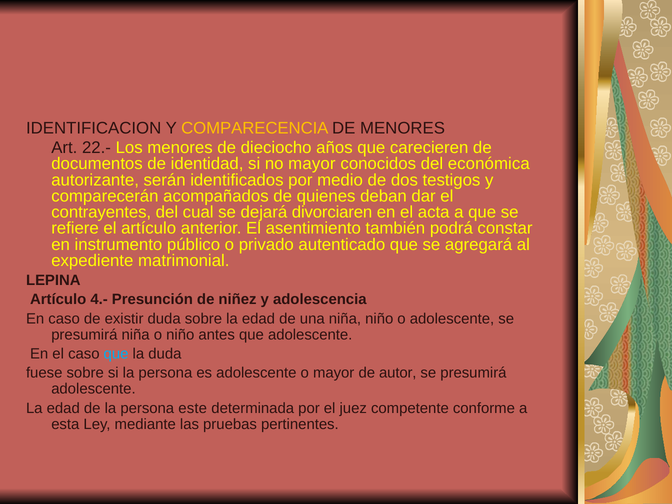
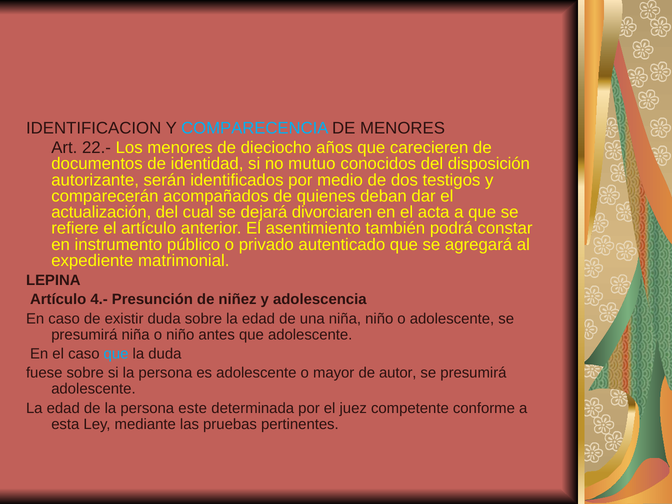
COMPARECENCIA colour: yellow -> light blue (255, 128)
no mayor: mayor -> mutuo (312, 164)
económica: económica -> disposición (489, 164)
contrayentes: contrayentes -> actualización (101, 212)
